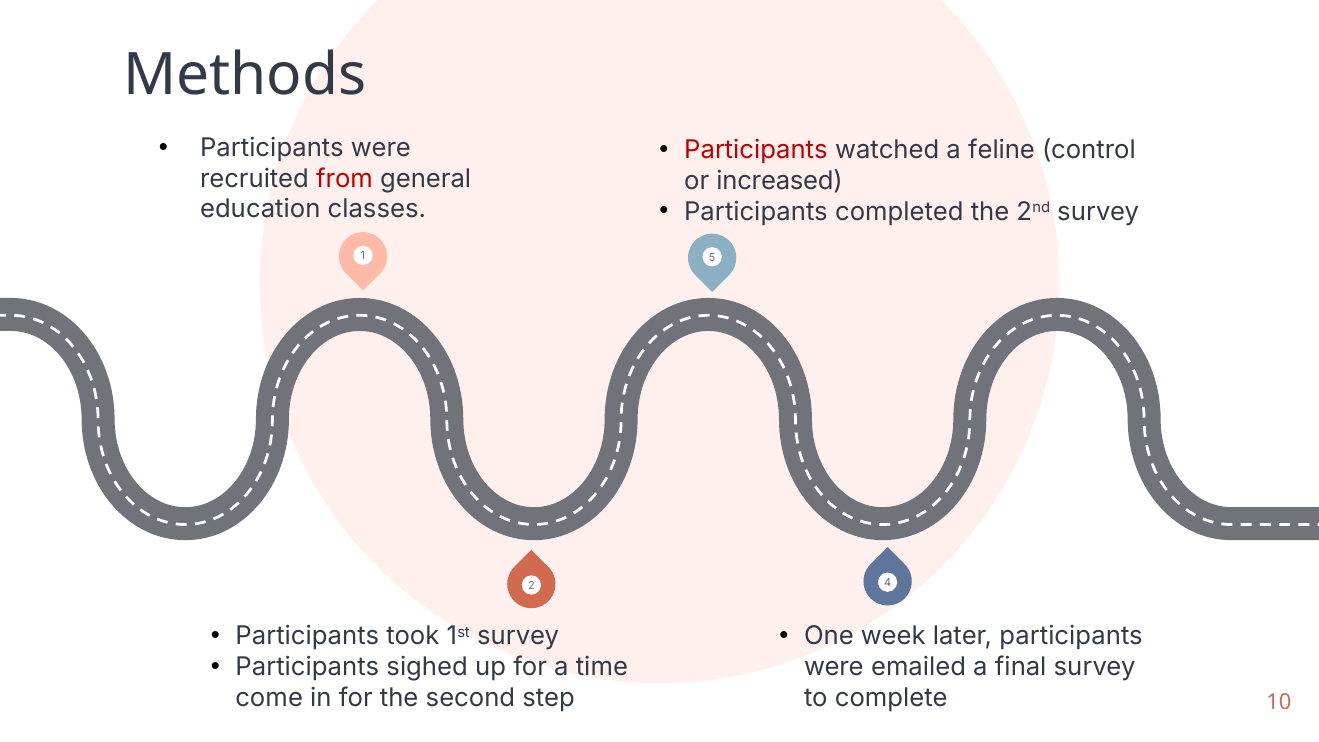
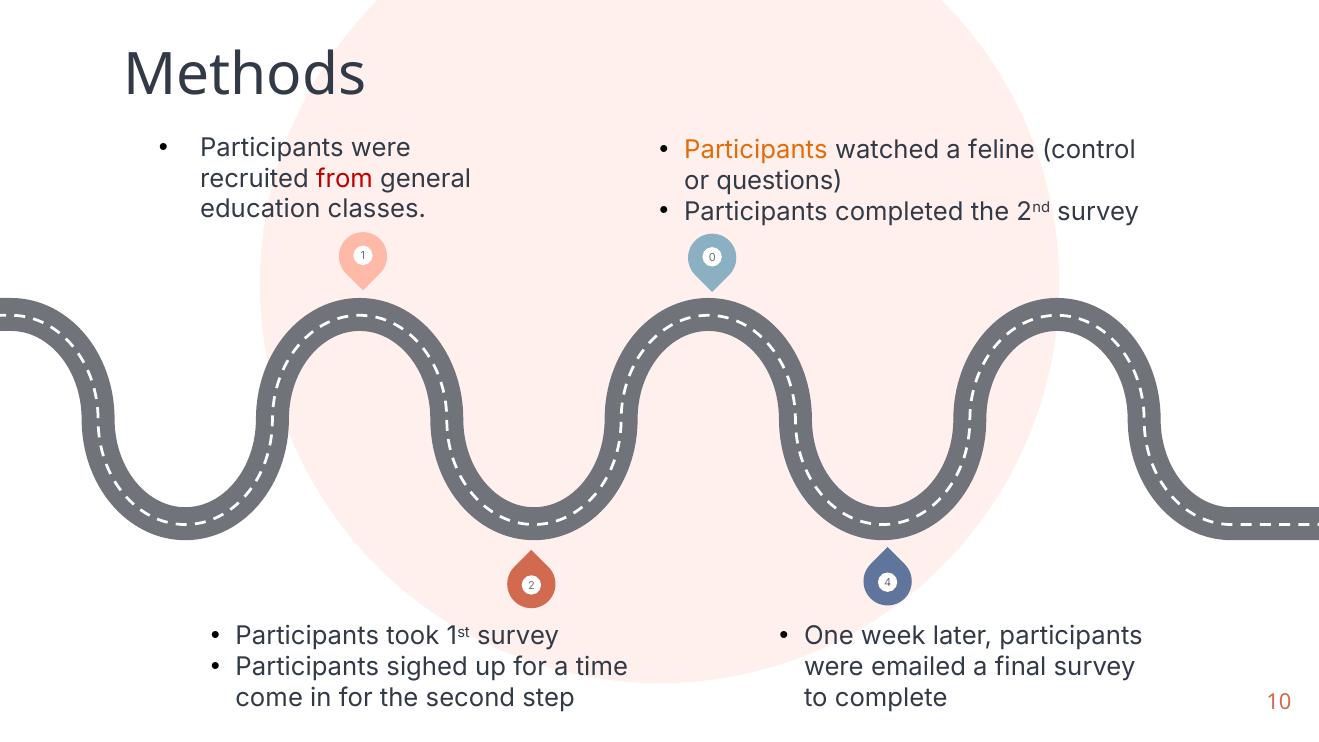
Participants colour: red -> orange (756, 150)
increased: increased -> questions (779, 181)
5: 5 -> 0 (712, 258)
